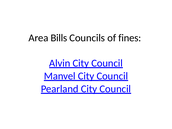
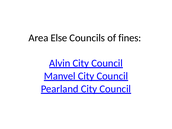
Bills: Bills -> Else (59, 38)
